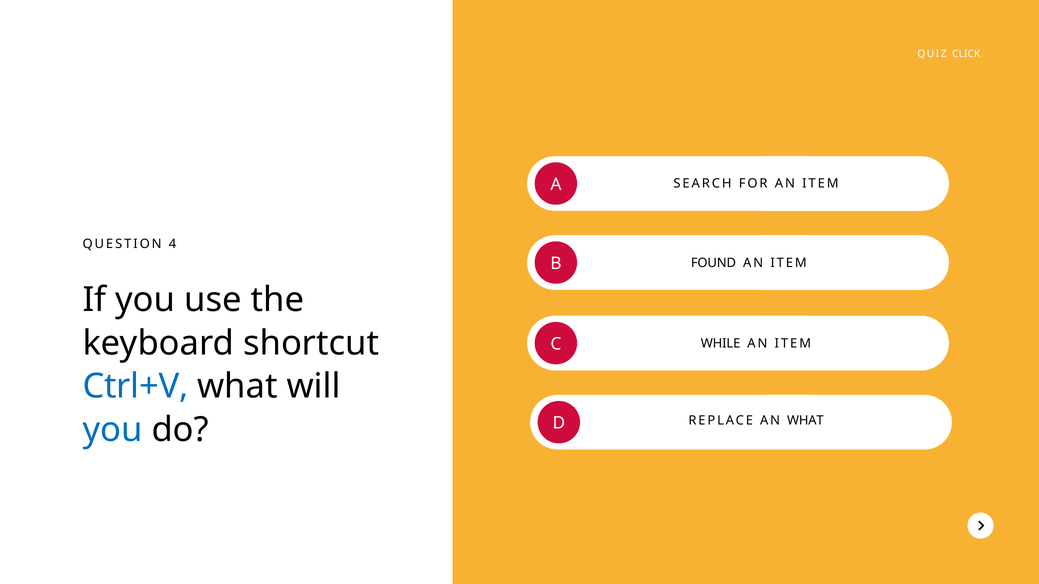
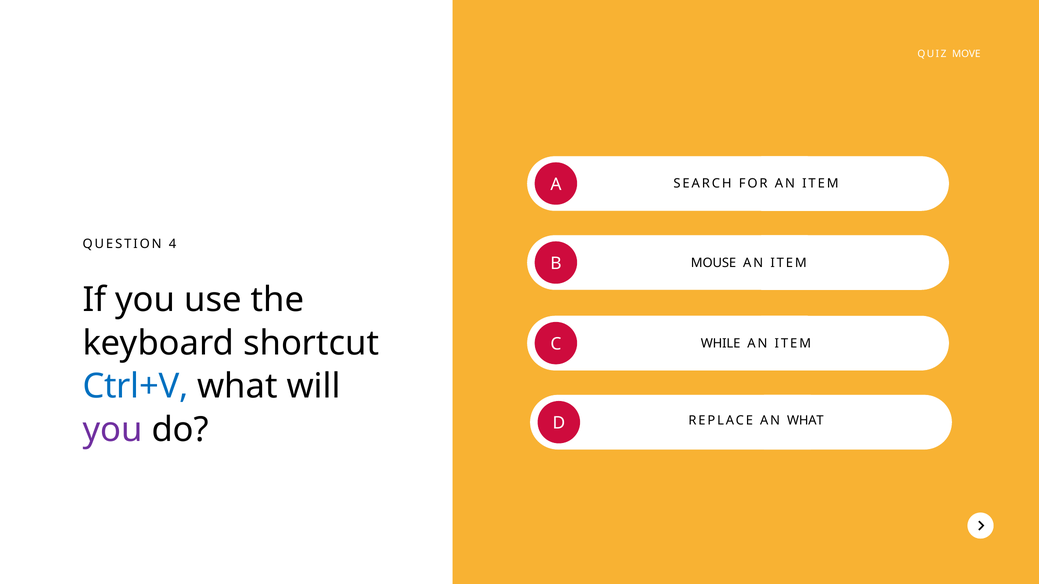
CLICK: CLICK -> MOVE (966, 54)
FOUND: FOUND -> MOUSE (713, 263)
you colour: blue -> purple (113, 430)
